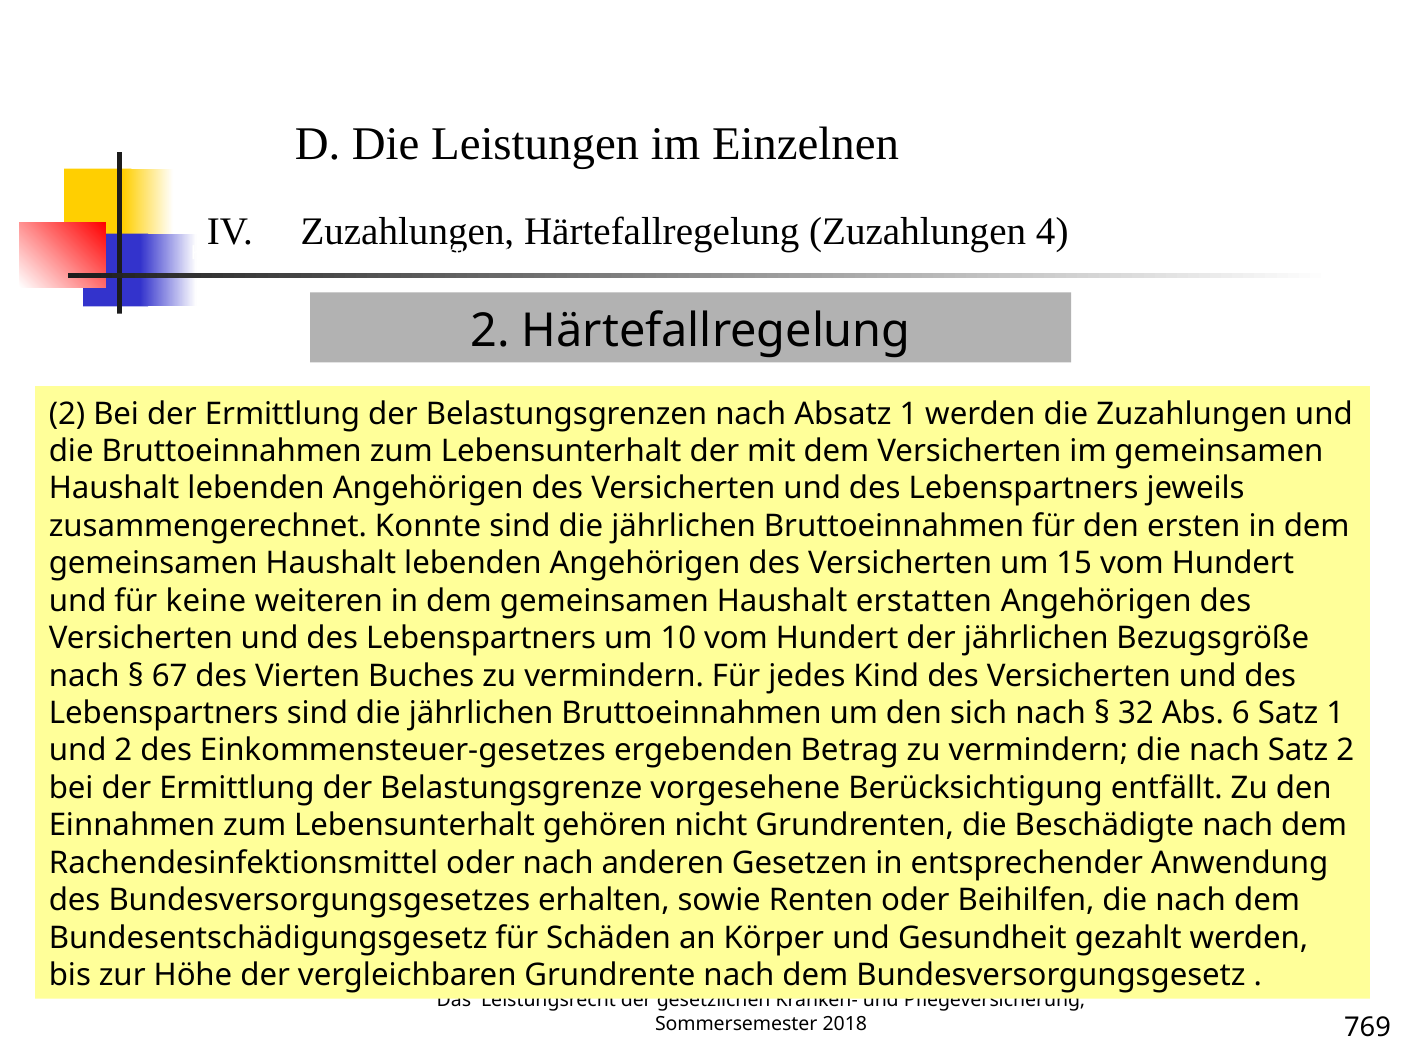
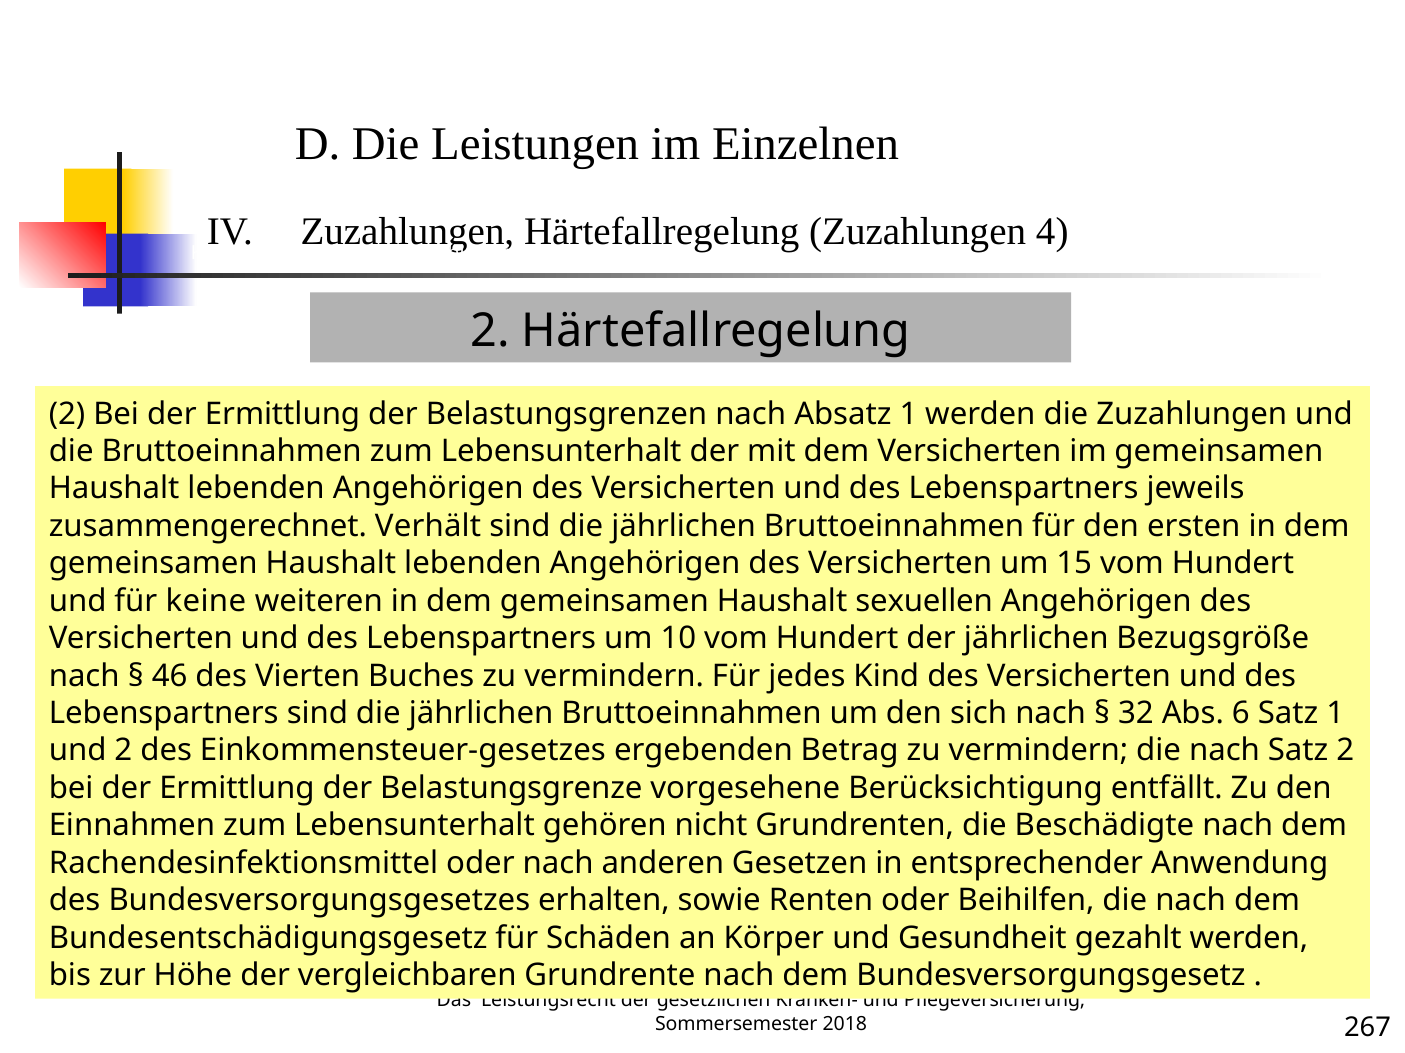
Konnte: Konnte -> Verhält (428, 526)
erstatten: erstatten -> sexuellen (924, 601)
67: 67 -> 46 (170, 676)
769: 769 -> 267 (1367, 1028)
